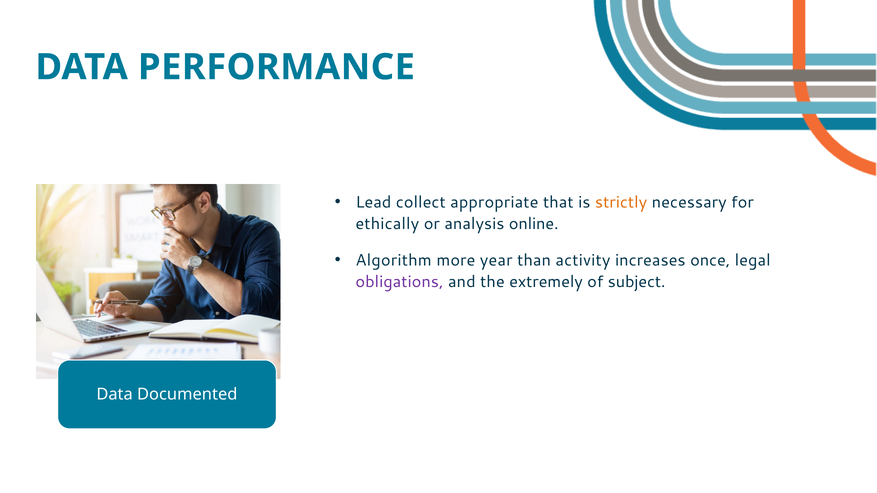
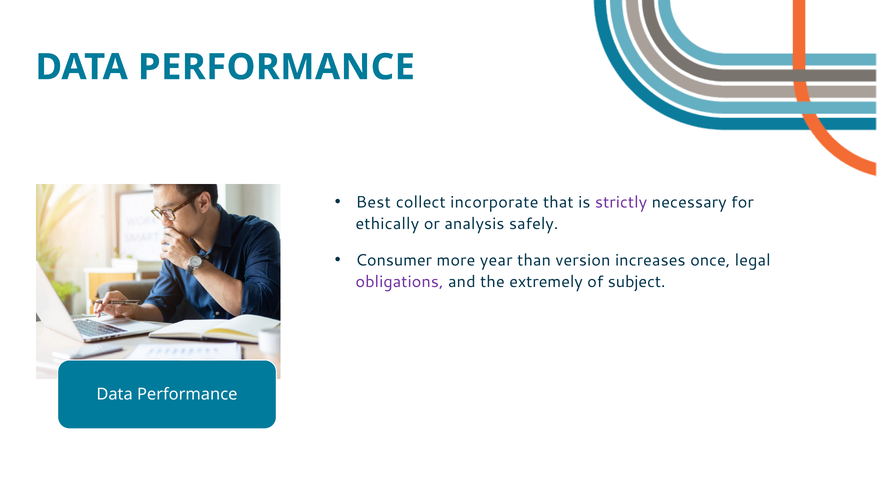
Lead: Lead -> Best (373, 202)
appropriate: appropriate -> incorporate (494, 202)
strictly colour: orange -> purple (621, 202)
online: online -> safely (534, 224)
Algorithm: Algorithm -> Consumer (394, 260)
activity: activity -> version (583, 260)
Documented: Documented -> Performance (187, 395)
